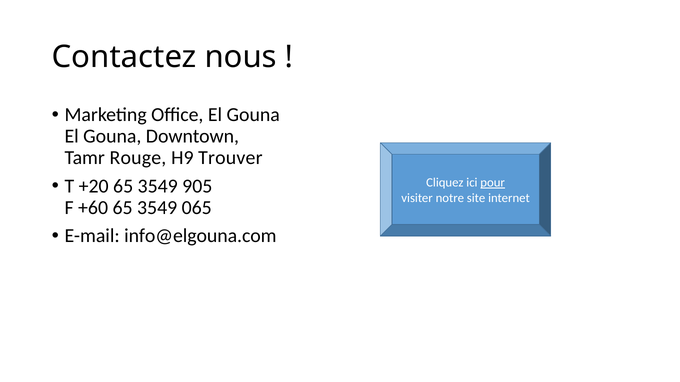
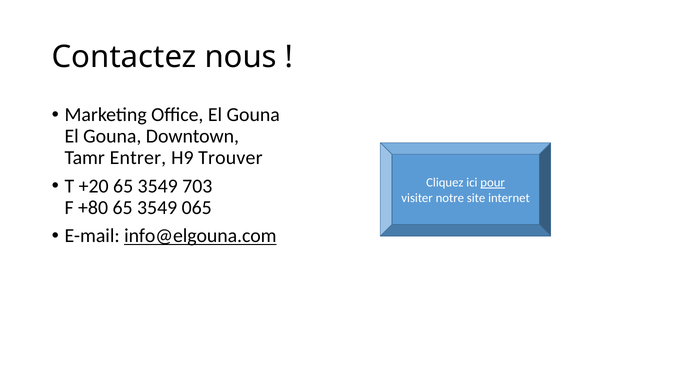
Rouge: Rouge -> Entrer (138, 158)
905: 905 -> 703 (197, 186)
+60: +60 -> +80 (93, 208)
info@elgouna.com underline: none -> present (200, 236)
